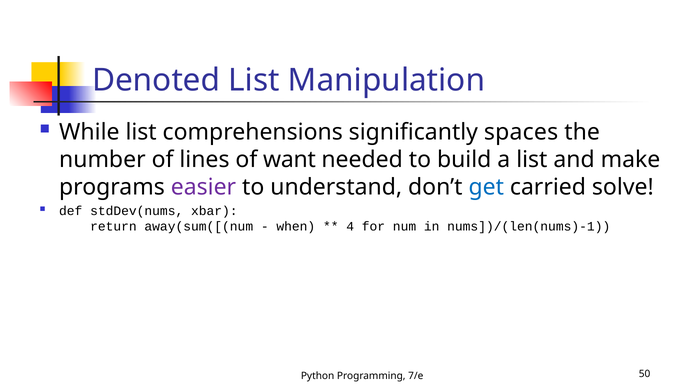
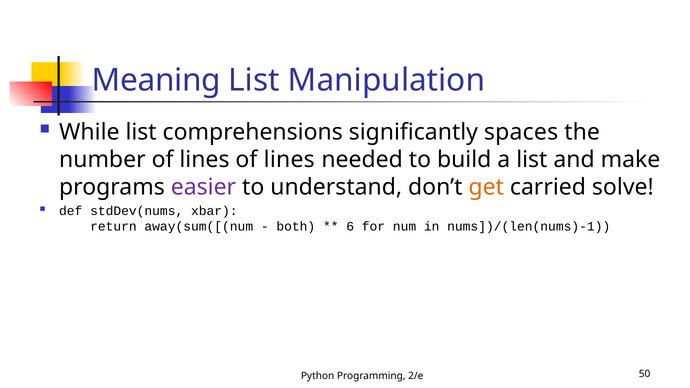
Denoted: Denoted -> Meaning (156, 80)
lines of want: want -> lines (289, 160)
get colour: blue -> orange (486, 187)
when: when -> both (296, 226)
4: 4 -> 6 (350, 226)
7/e: 7/e -> 2/e (416, 376)
